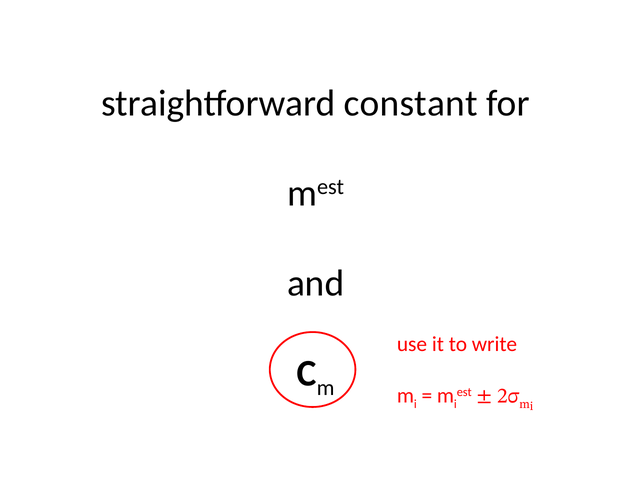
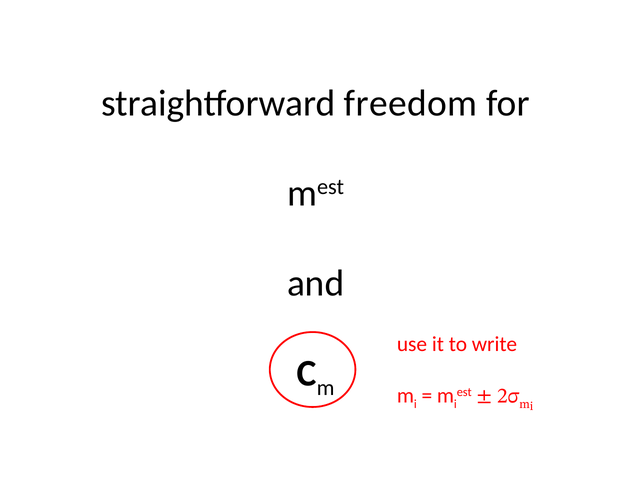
constant: constant -> freedom (411, 103)
